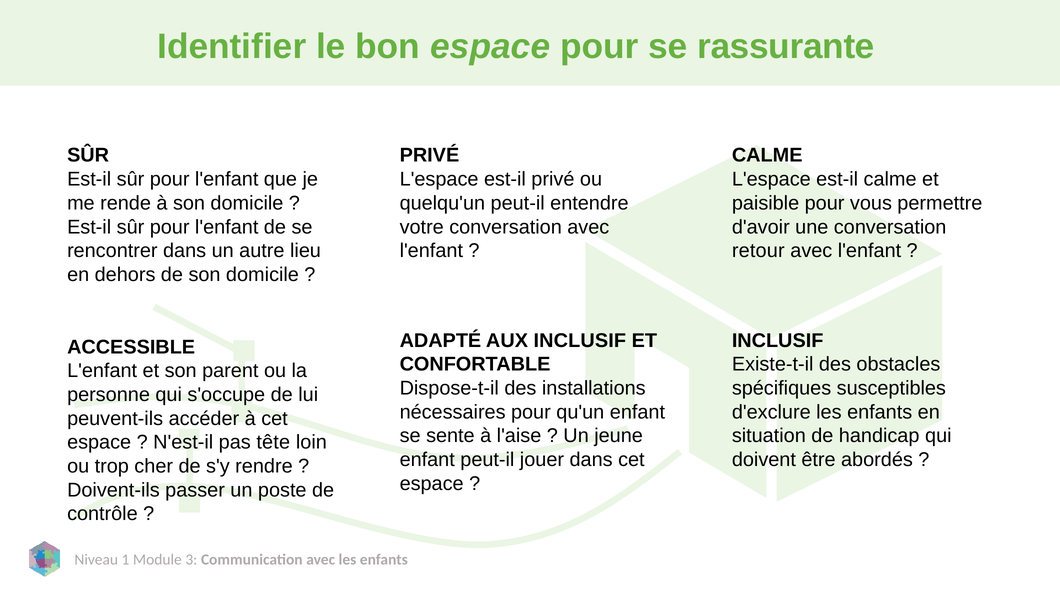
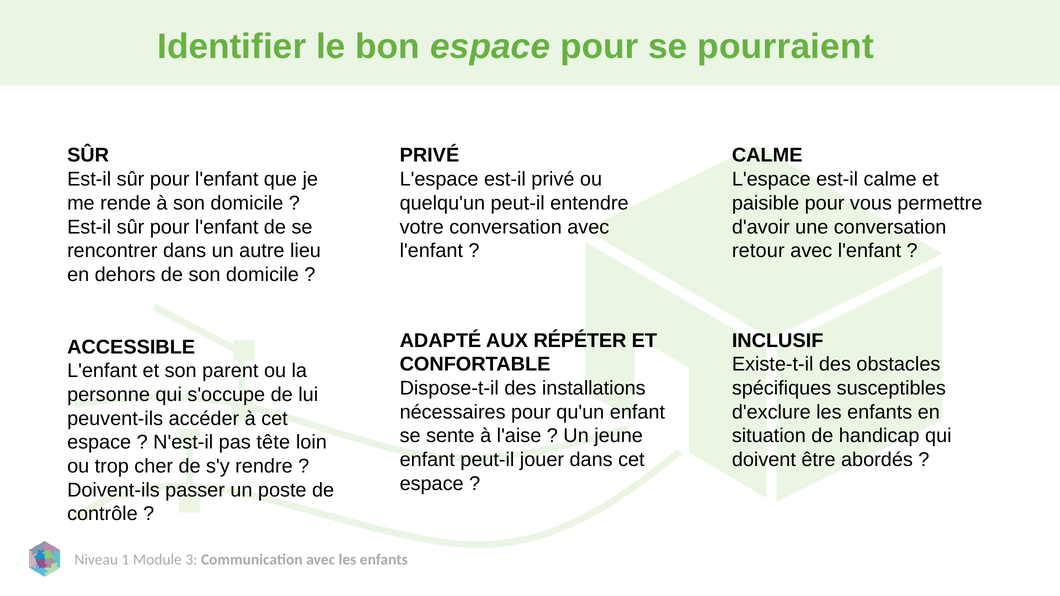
rassurante: rassurante -> pourraient (786, 47)
AUX INCLUSIF: INCLUSIF -> RÉPÉTER (580, 341)
